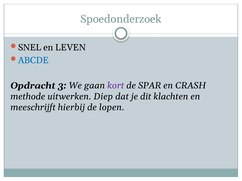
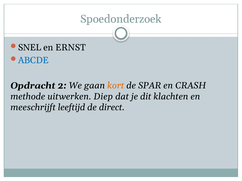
LEVEN: LEVEN -> ERNST (71, 48)
3: 3 -> 2 (62, 86)
kort colour: purple -> orange (116, 86)
hierbij: hierbij -> leeftijd (72, 108)
lopen: lopen -> direct (112, 108)
